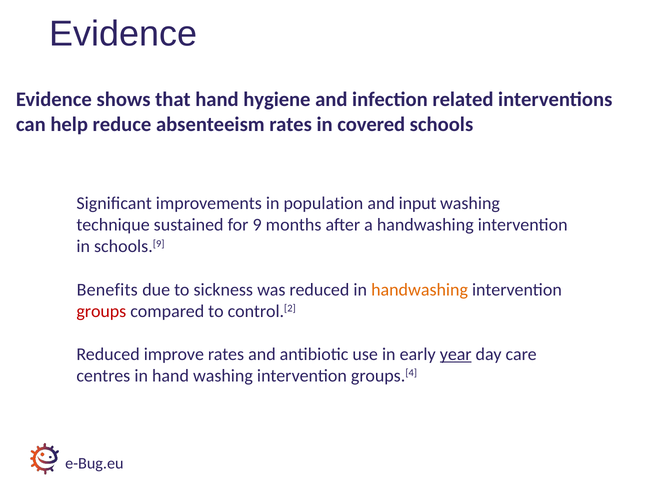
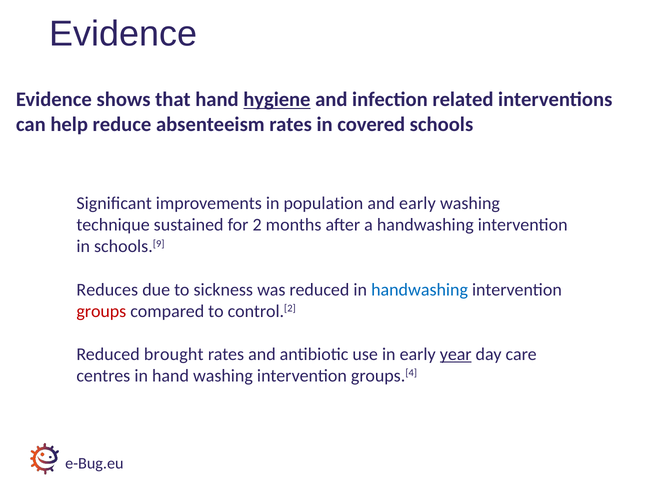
hygiene underline: none -> present (277, 100)
and input: input -> early (417, 204)
9: 9 -> 2 (257, 225)
Benefits: Benefits -> Reduces (107, 290)
handwashing colour: orange -> blue (420, 290)
improve: improve -> brought (174, 355)
